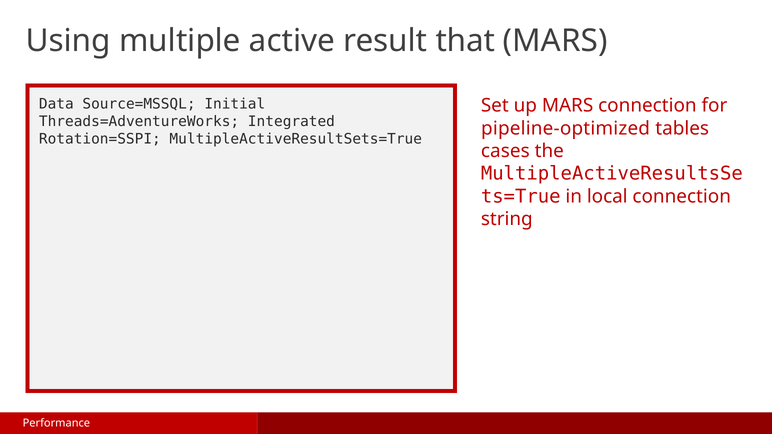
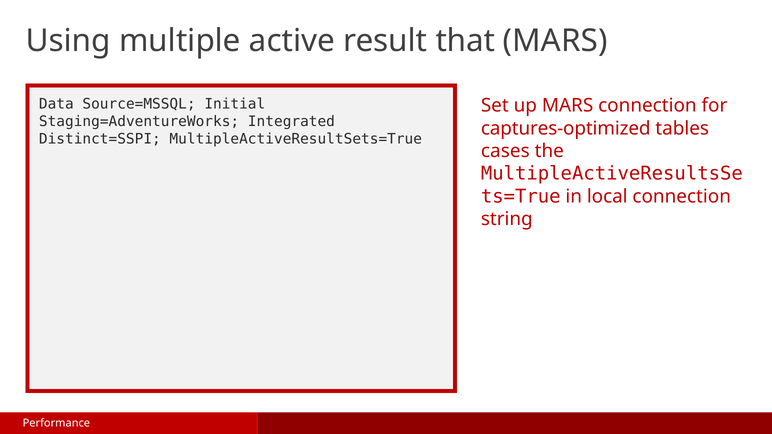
Threads=AdventureWorks: Threads=AdventureWorks -> Staging=AdventureWorks (139, 122)
pipeline-optimized: pipeline-optimized -> captures-optimized (566, 128)
Rotation=SSPI: Rotation=SSPI -> Distinct=SSPI (100, 139)
